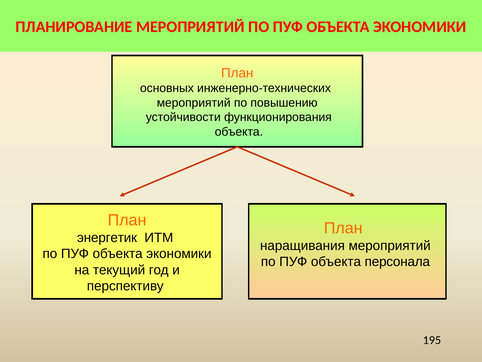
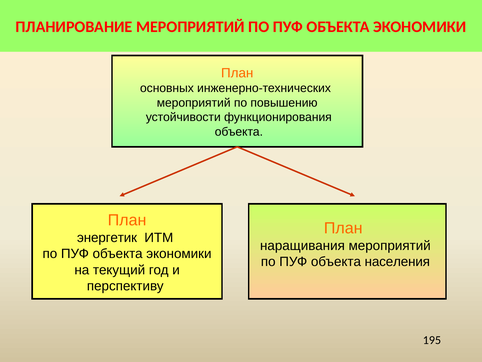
персонала: персонала -> населения (397, 262)
